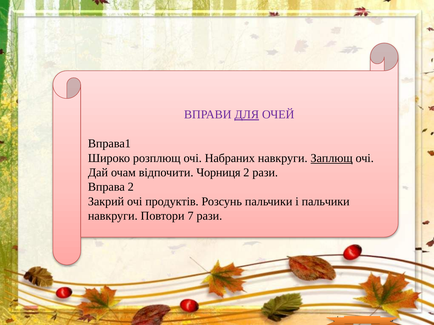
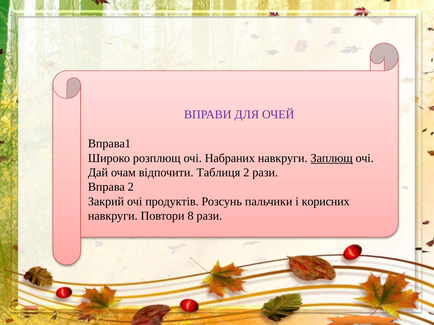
ДЛЯ underline: present -> none (247, 115)
Чорниця: Чорниця -> Таблиця (218, 173)
і пальчики: пальчики -> корисних (326, 202)
7: 7 -> 8 (191, 216)
